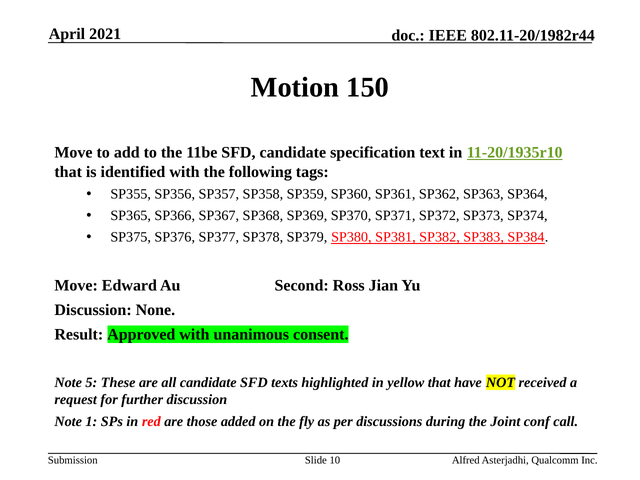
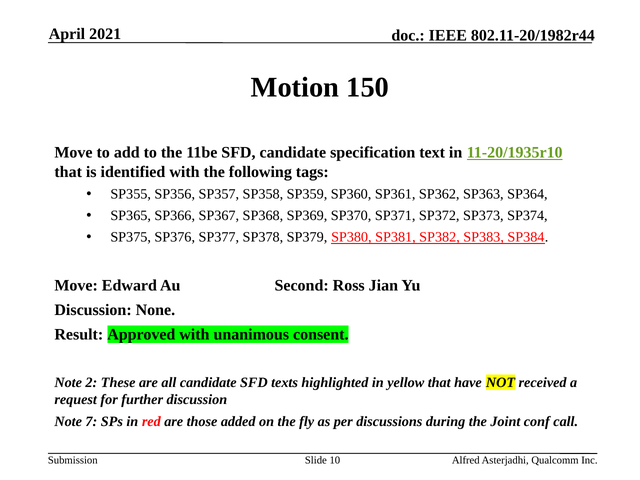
5: 5 -> 2 (91, 382)
1: 1 -> 7 (91, 422)
